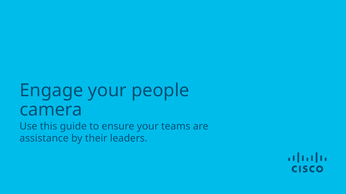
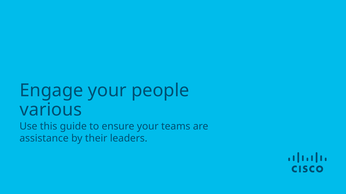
camera: camera -> various (51, 110)
